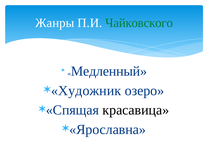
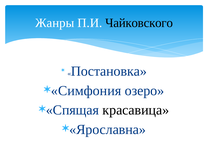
Чайковского colour: green -> black (139, 23)
Медленный: Медленный -> Постановка (109, 71)
Художник: Художник -> Симфония (86, 91)
